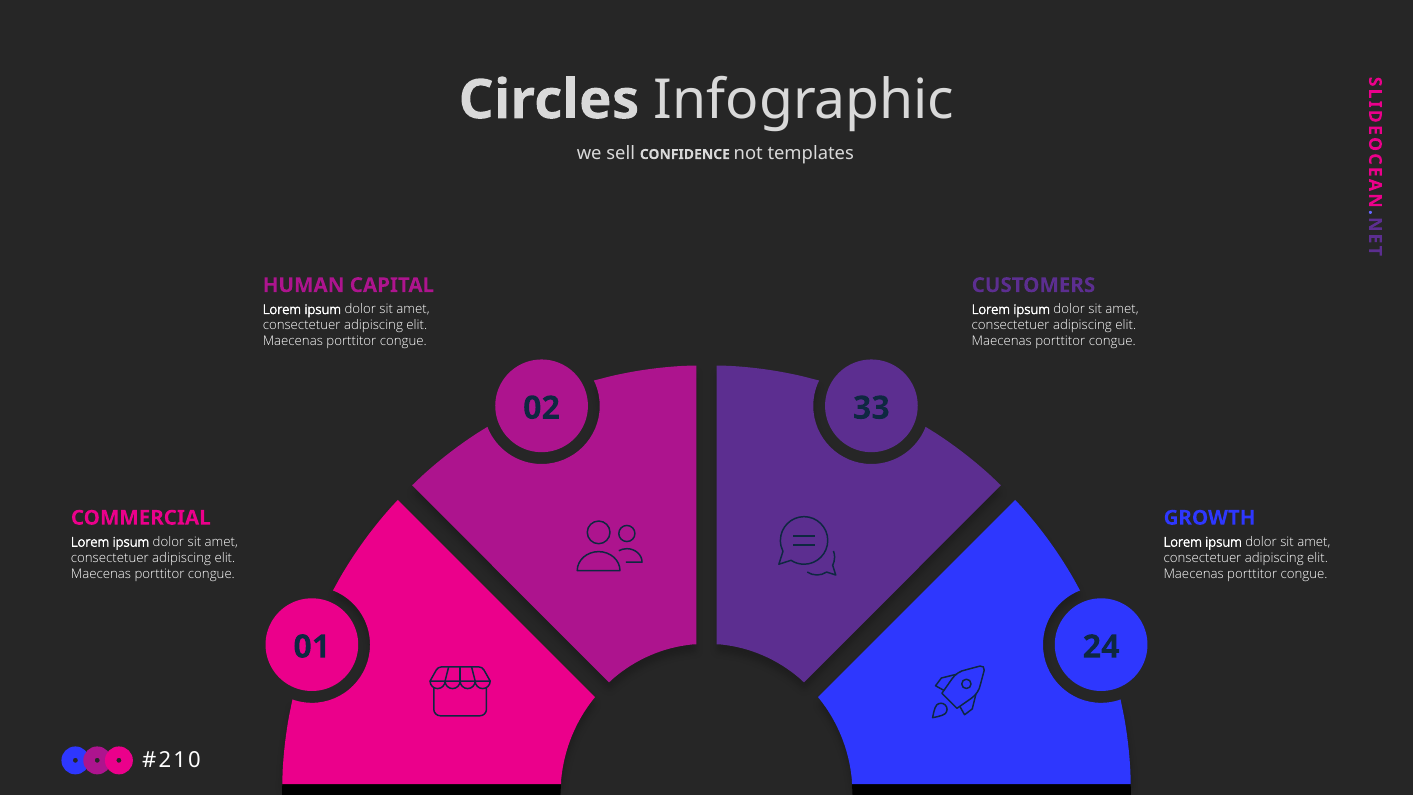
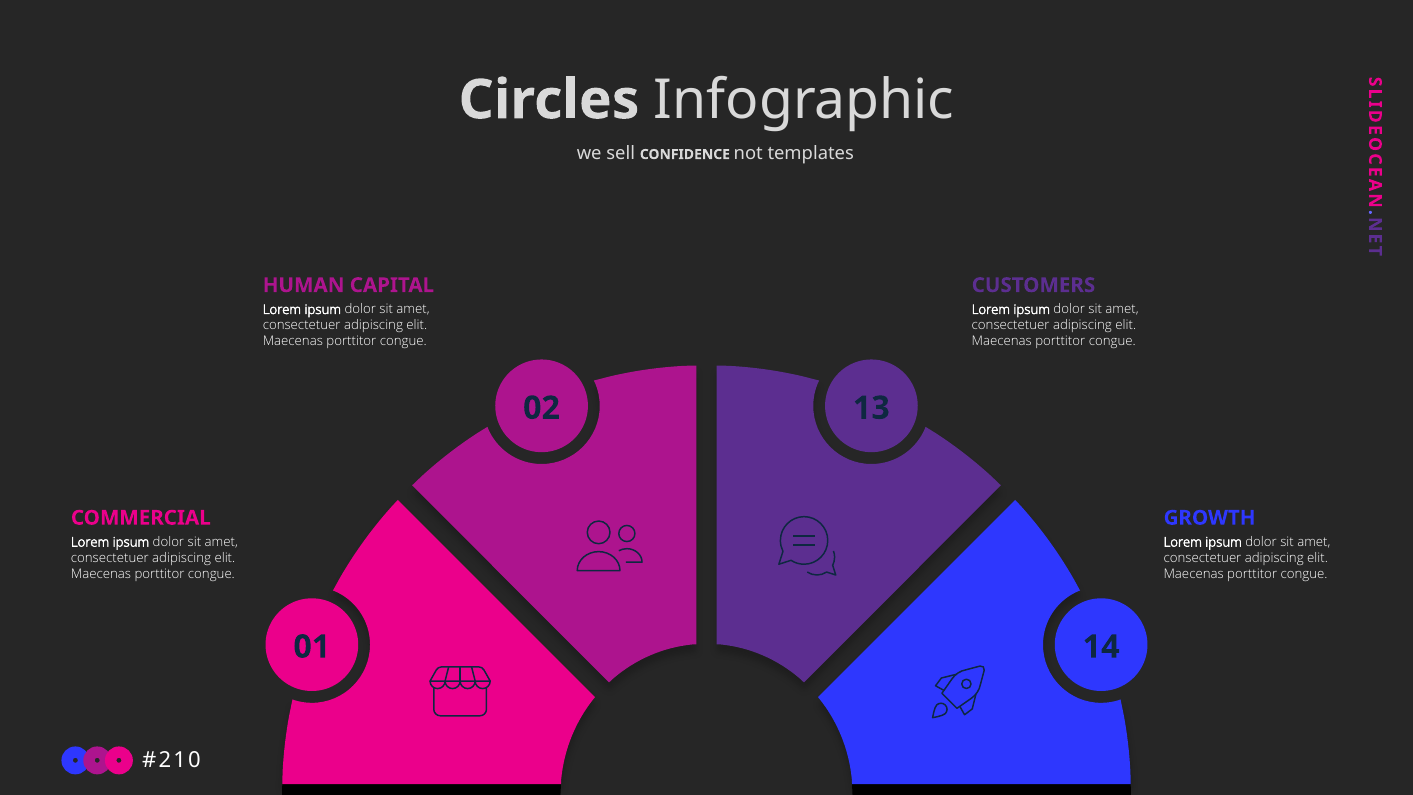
33: 33 -> 13 (871, 408)
24: 24 -> 14 (1101, 647)
